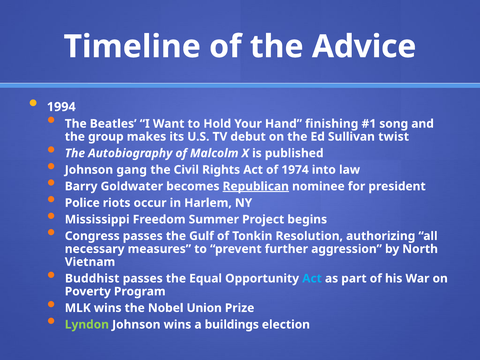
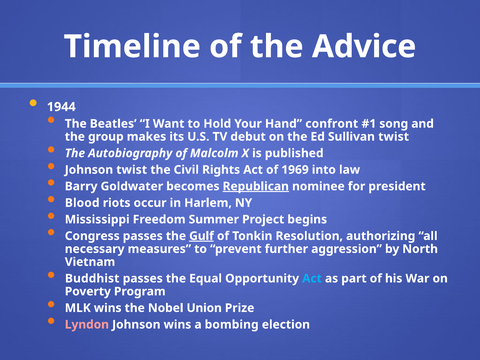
1994: 1994 -> 1944 (61, 107)
finishing: finishing -> confront (332, 124)
Johnson gang: gang -> twist (132, 170)
1974: 1974 -> 1969 (295, 170)
Police: Police -> Blood (82, 203)
Gulf underline: none -> present (201, 236)
Lyndon colour: light green -> pink (87, 325)
buildings: buildings -> bombing (232, 325)
